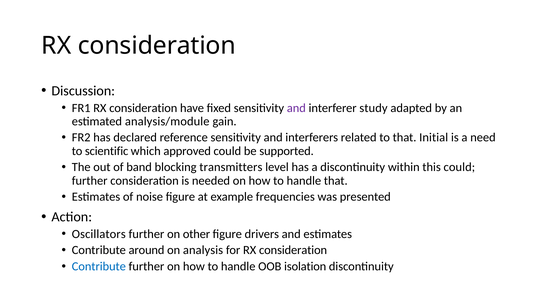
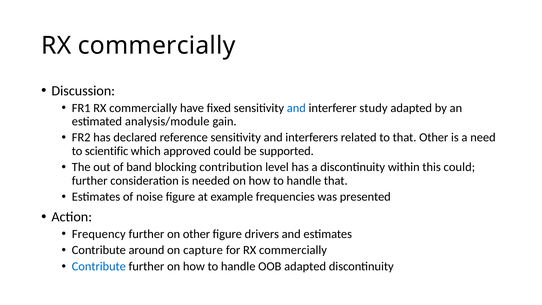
consideration: consideration -> commercially (157, 46)
FR1 RX consideration: consideration -> commercially (143, 108)
and colour: purple -> blue (296, 108)
that Initial: Initial -> Other (434, 138)
transmitters: transmitters -> contribution (231, 167)
Oscillators: Oscillators -> Frequency (99, 234)
analysis: analysis -> capture (203, 250)
for RX consideration: consideration -> commercially (293, 250)
OOB isolation: isolation -> adapted (305, 266)
